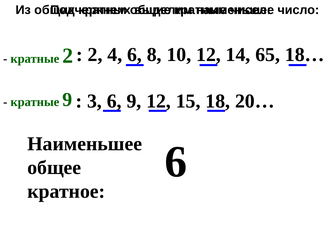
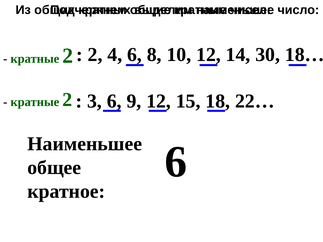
65: 65 -> 30 (268, 55)
20…: 20… -> 22… (255, 101)
9: 9 -> 2 (67, 100)
